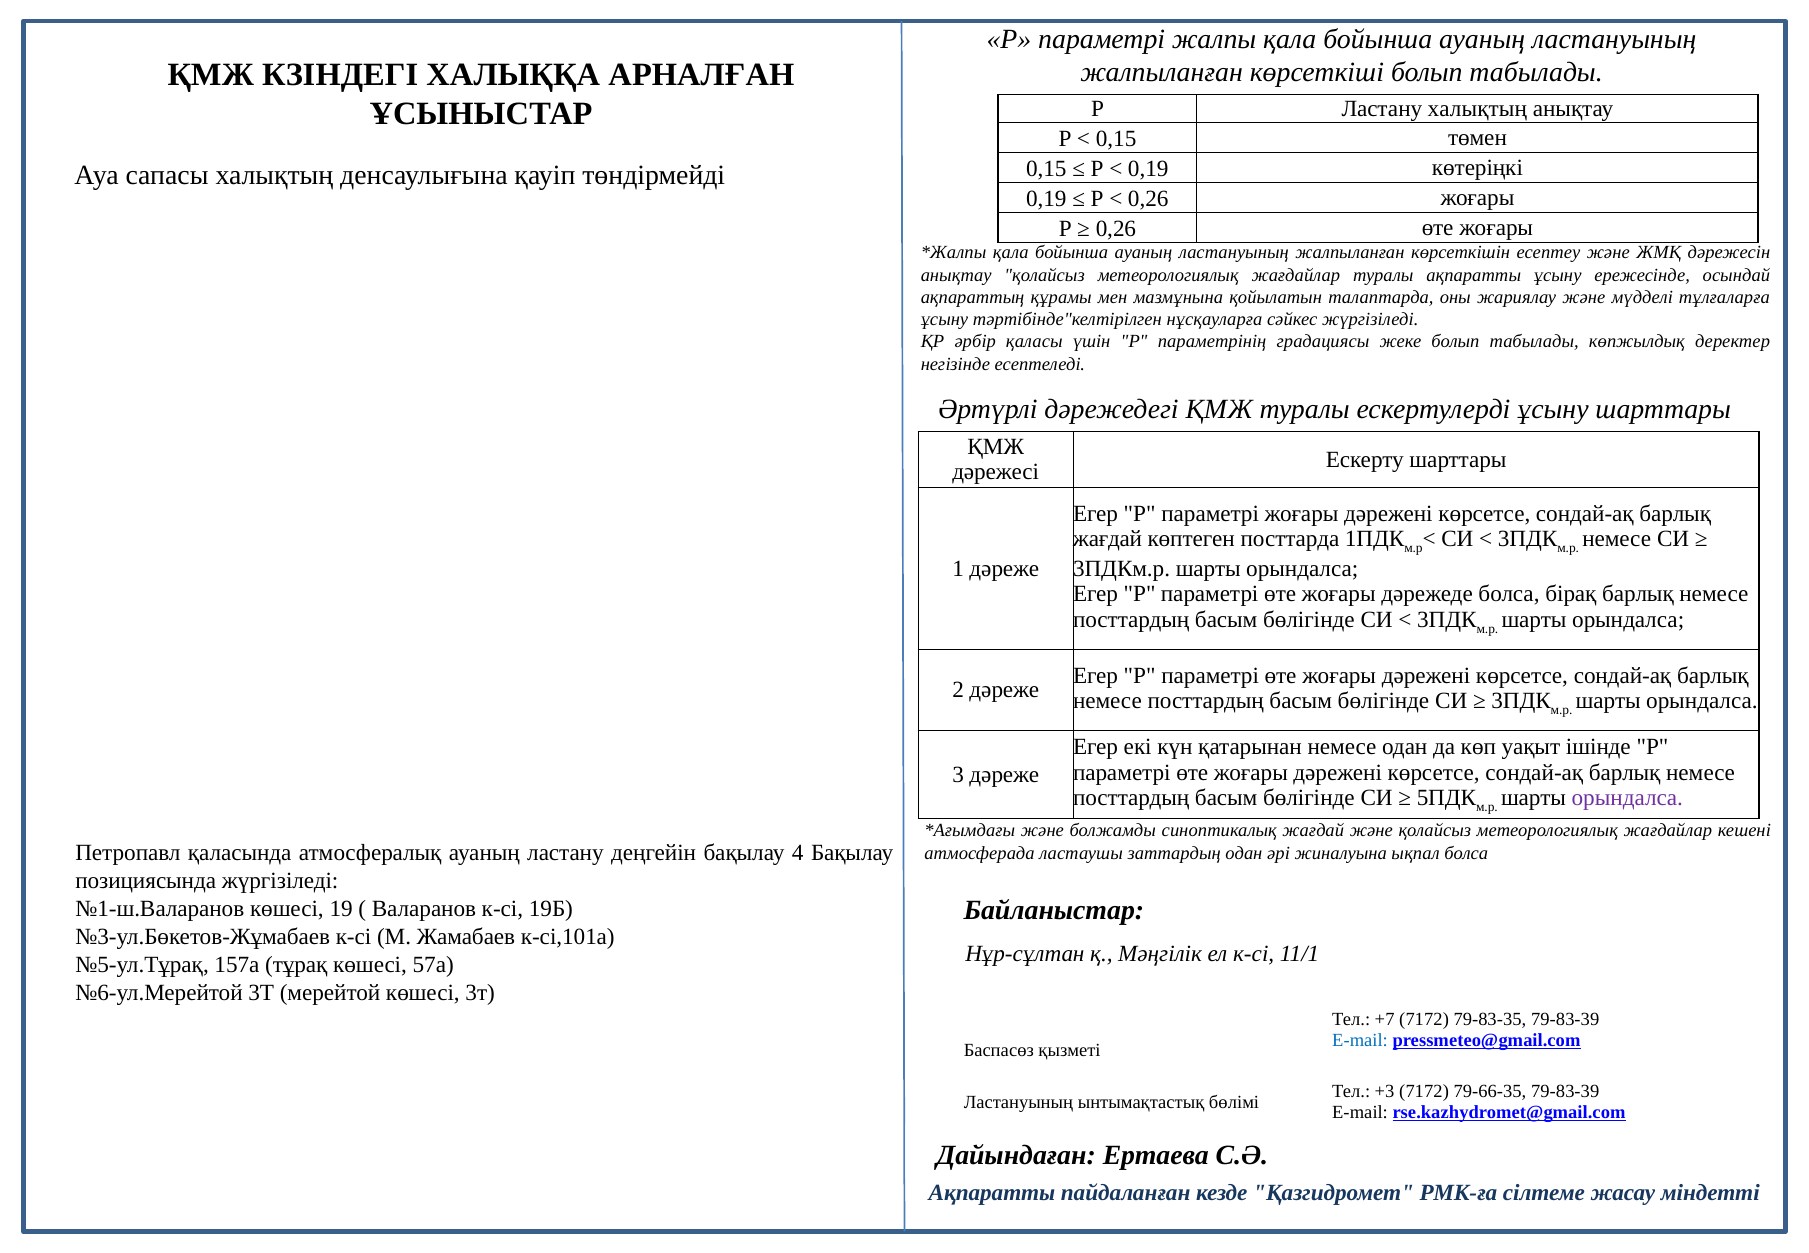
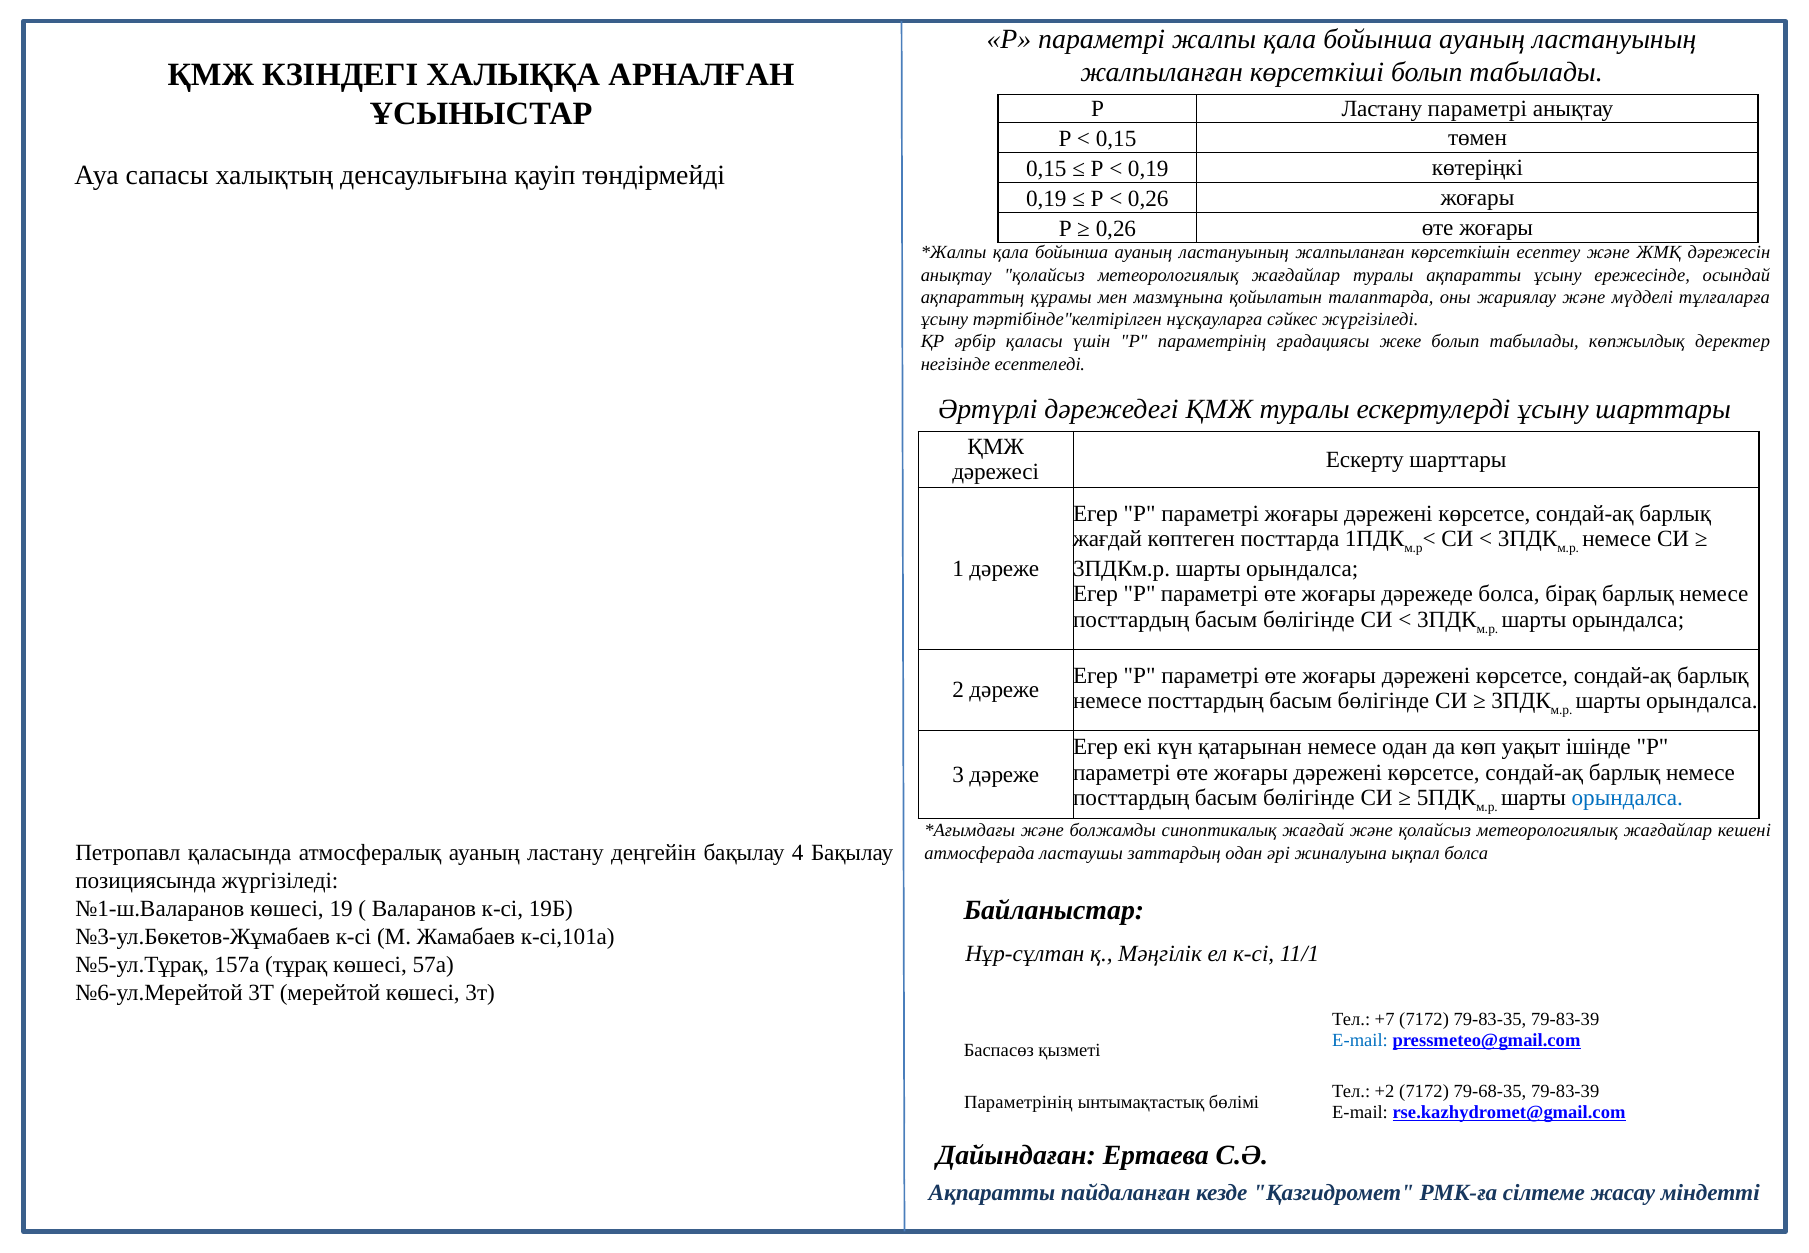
Ластану халықтың: халықтың -> параметрі (1477, 109)
орындалса colour: purple -> blue (1627, 798)
+3: +3 -> +2 (1385, 1091)
79-66-35: 79-66-35 -> 79-68-35 (1490, 1091)
Ластануының: Ластануының -> Параметрінің (1018, 1102)
